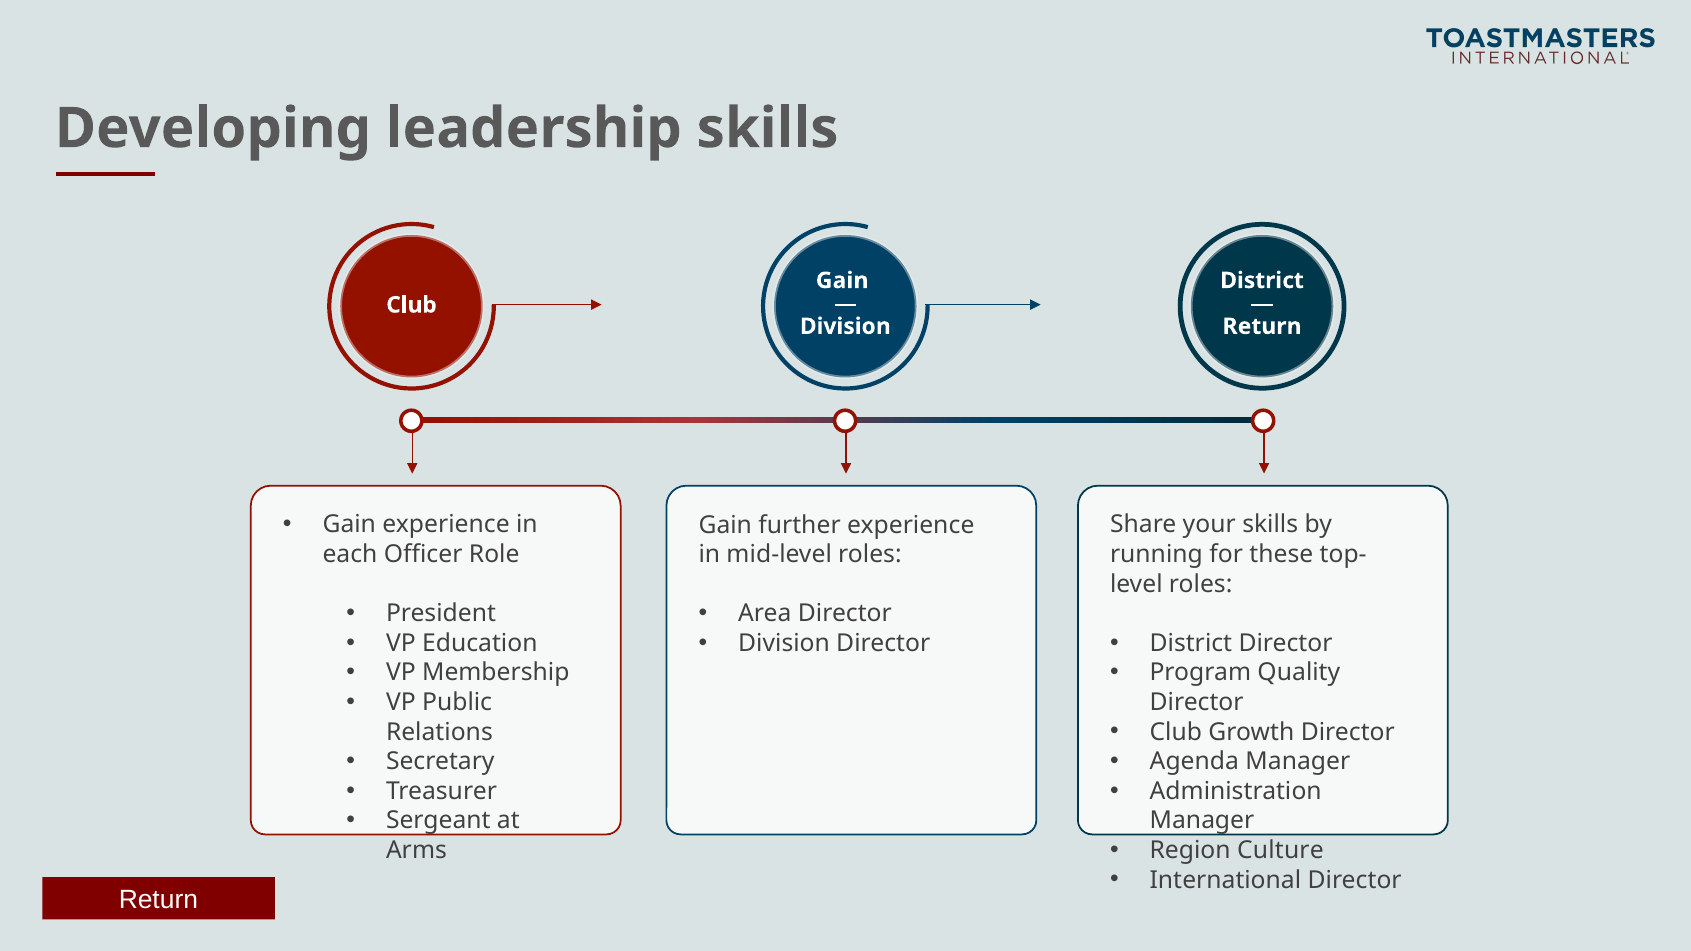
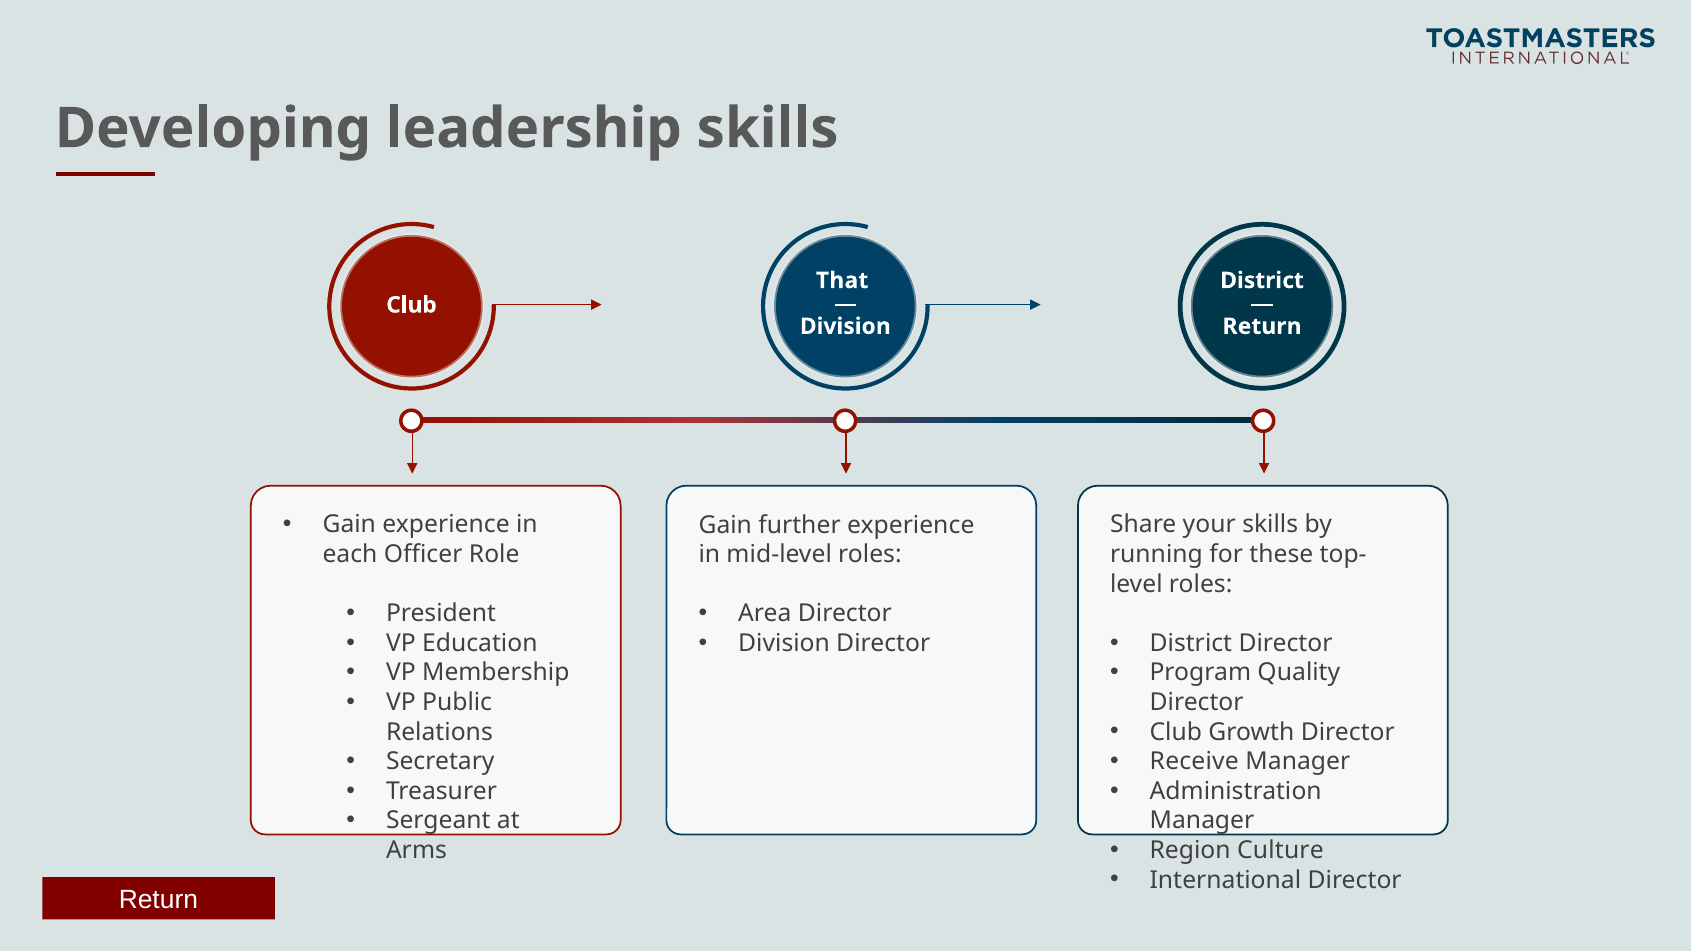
Gain: Gain -> That (842, 281)
Agenda: Agenda -> Receive (1194, 762)
